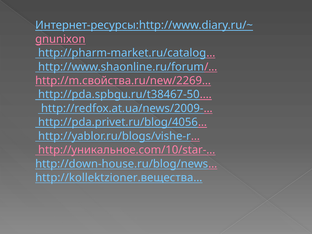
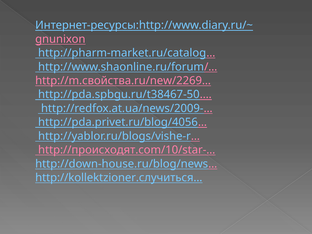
http://уникальное.com/10/star-…: http://уникальное.com/10/star-… -> http://происходят.com/10/star-… (127, 150)
http://kollektzioner.вещества…: http://kollektzioner.вещества… -> http://kollektzioner.случиться… (119, 178)
